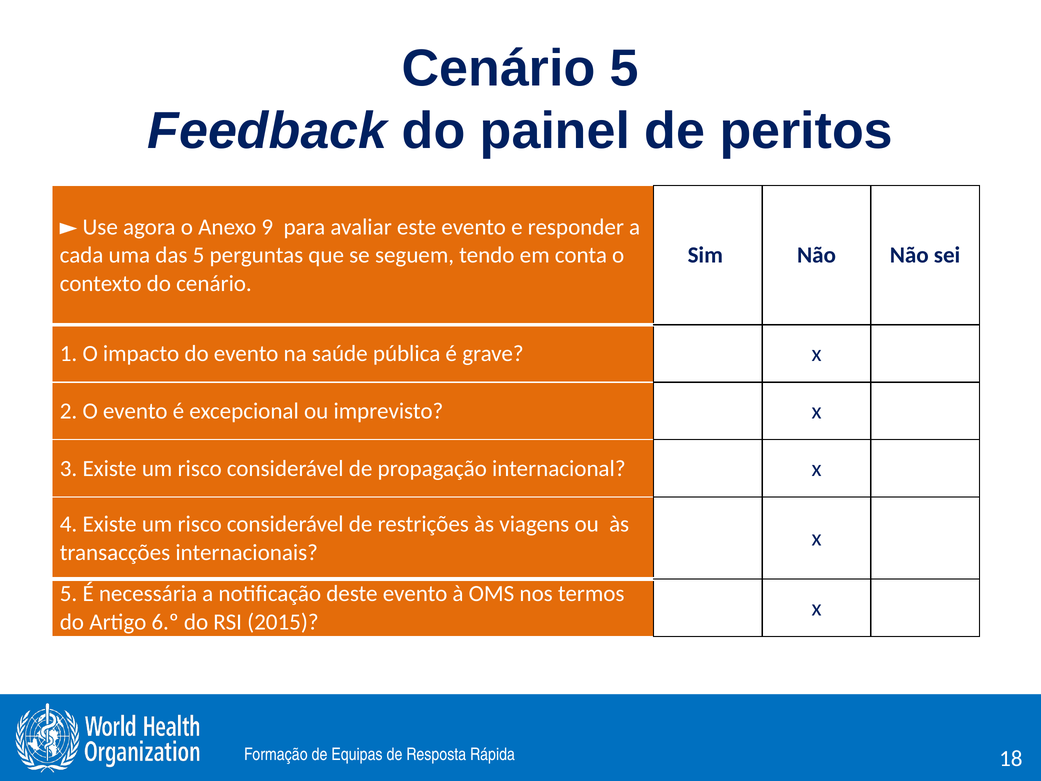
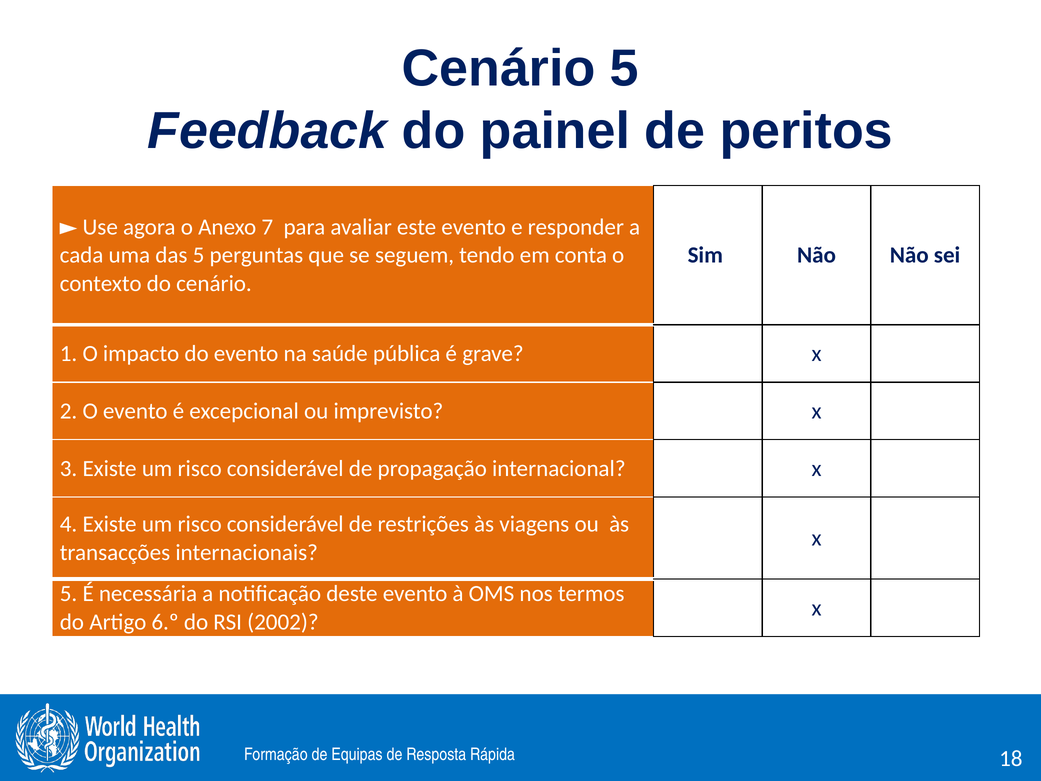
9: 9 -> 7 (267, 227)
2015: 2015 -> 2002 (283, 622)
